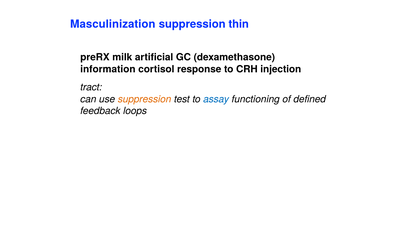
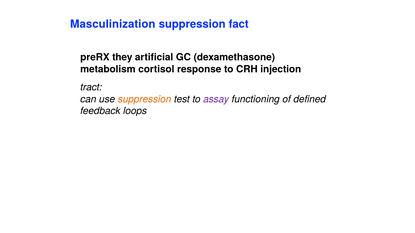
thin: thin -> fact (239, 24)
milk: milk -> they (122, 57)
information: information -> metabolism (108, 69)
assay colour: blue -> purple (216, 99)
